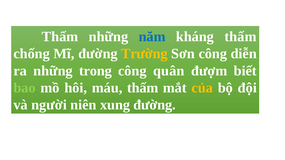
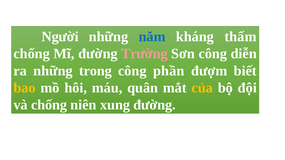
Thấm: Thấm -> Người (60, 37)
Trường colour: yellow -> pink (144, 54)
quân: quân -> phần (169, 71)
bao colour: light green -> yellow (24, 88)
máu thấm: thấm -> quân (143, 88)
và người: người -> chống (49, 105)
